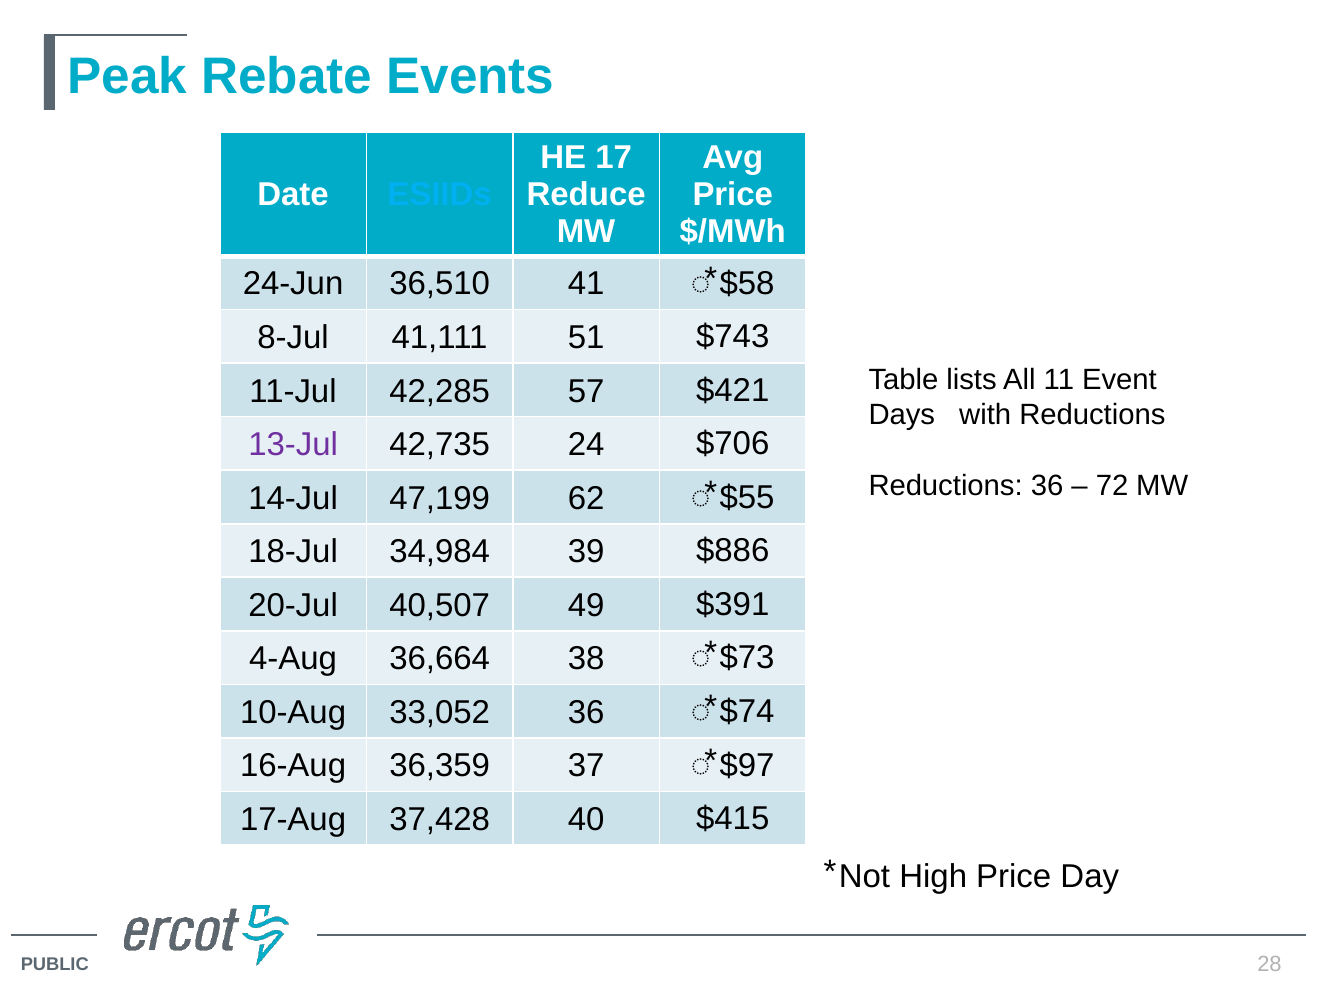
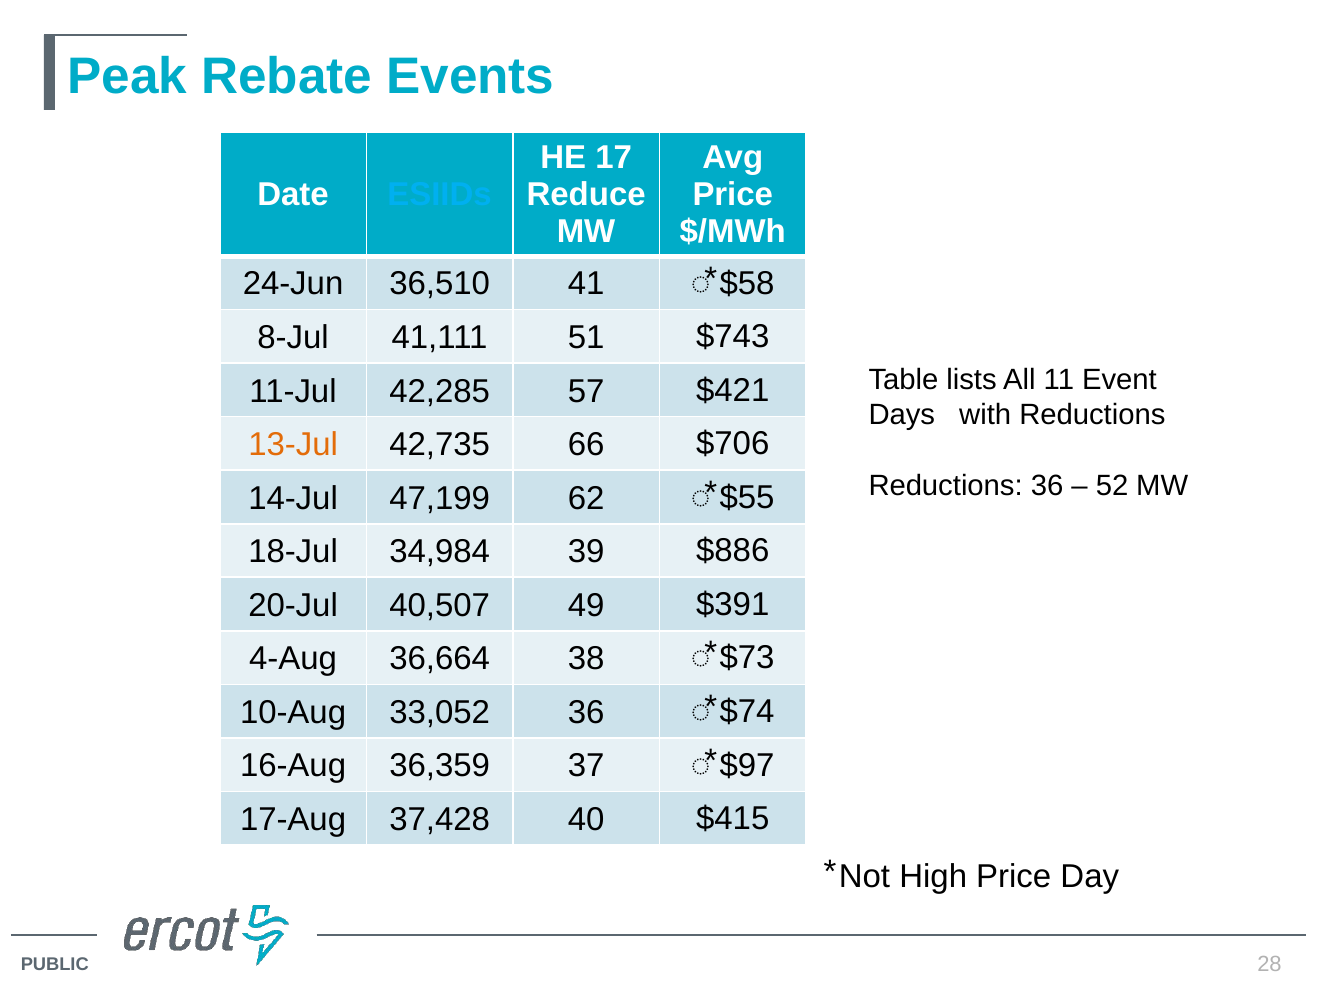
13-Jul colour: purple -> orange (293, 444)
24: 24 -> 66 (586, 444)
72: 72 -> 52 (1112, 485)
